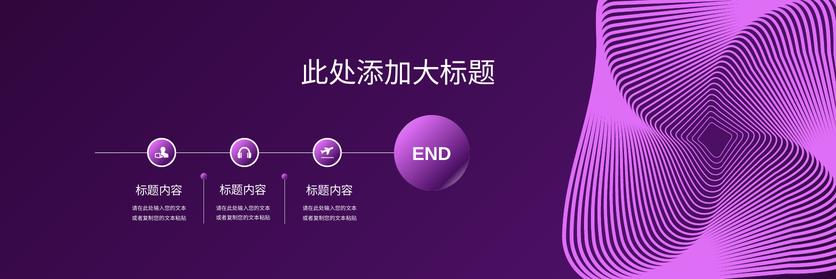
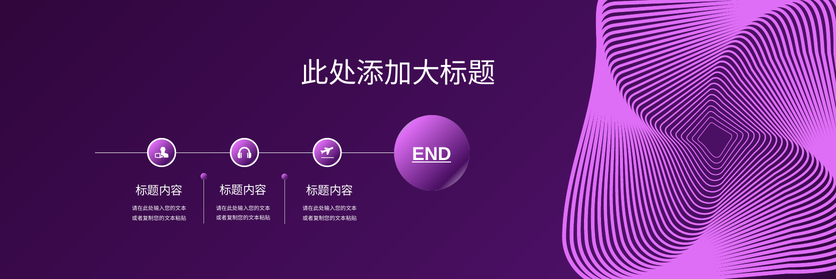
END underline: none -> present (432, 154)
